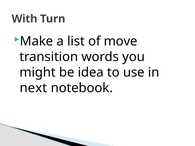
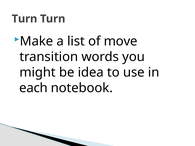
With: With -> Turn (24, 19)
next: next -> each (33, 88)
